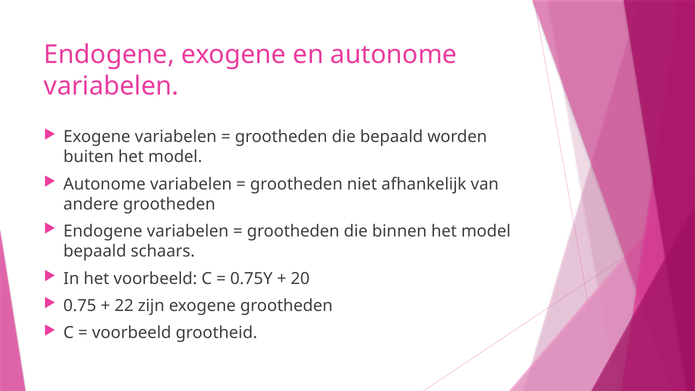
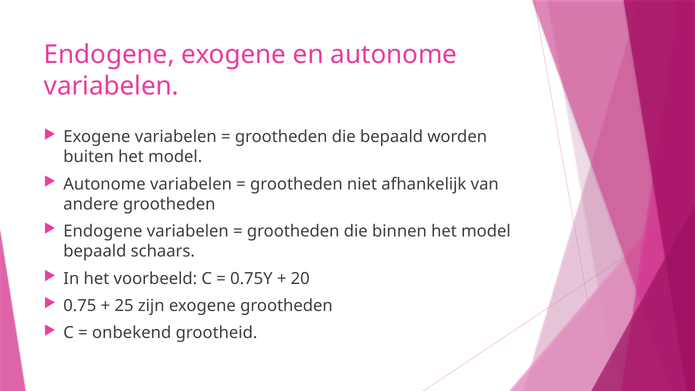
22: 22 -> 25 (124, 306)
voorbeeld: voorbeeld -> onbekend (132, 333)
